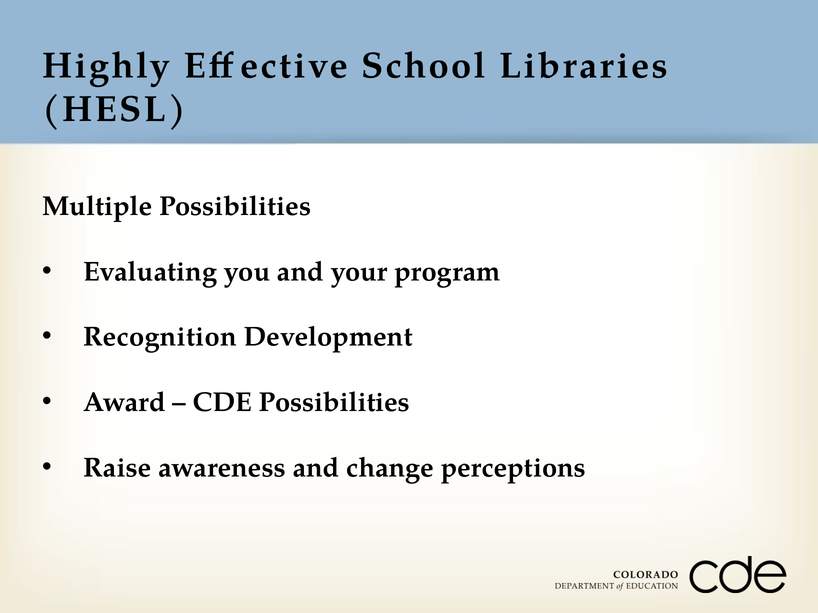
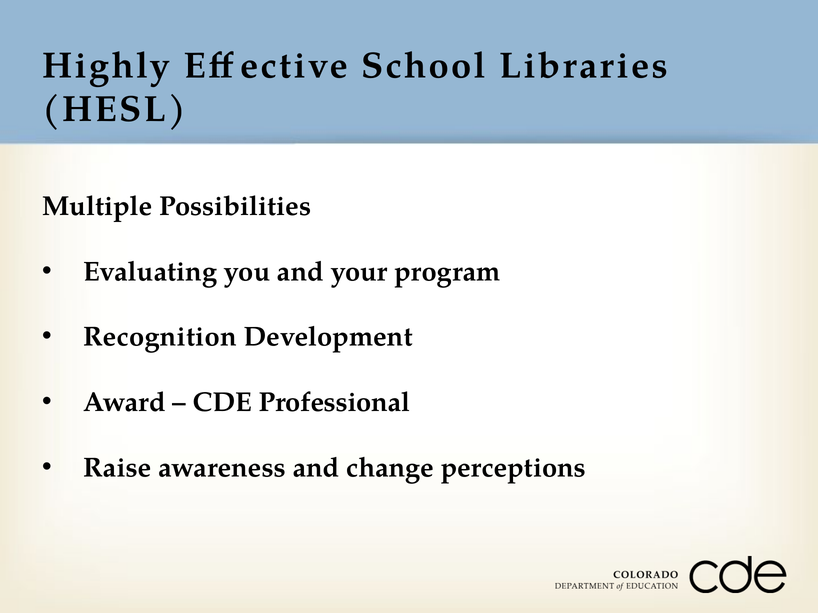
CDE Possibilities: Possibilities -> Professional (334, 403)
